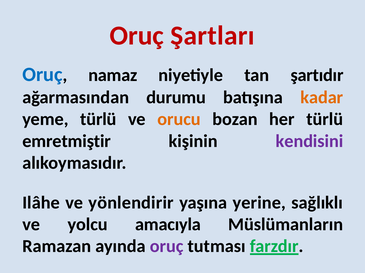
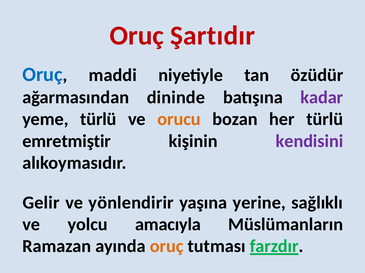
Şartları: Şartları -> Şartıdır (213, 36)
namaz: namaz -> maddi (113, 75)
şartıdır: şartıdır -> özüdür (317, 75)
durumu: durumu -> dininde (176, 98)
kadar colour: orange -> purple (322, 98)
Ilâhe: Ilâhe -> Gelir (41, 203)
oruç colour: purple -> orange (167, 247)
